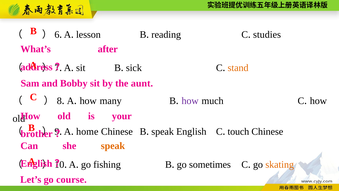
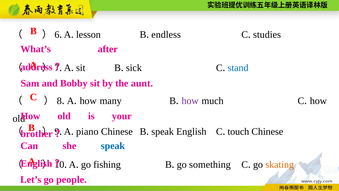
reading: reading -> endless (166, 35)
stand colour: orange -> blue (238, 68)
home: home -> piano (87, 131)
speak colour: orange -> blue (113, 146)
sometimes: sometimes -> something (210, 164)
course: course -> people (71, 179)
